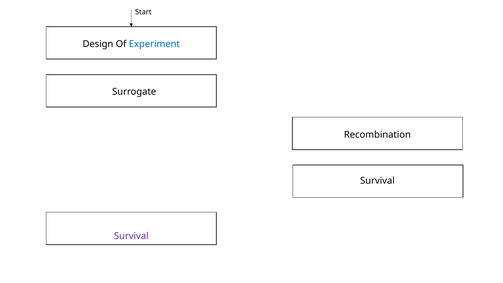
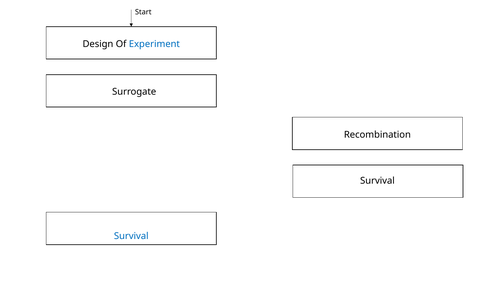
Survival colour: purple -> blue (131, 236)
